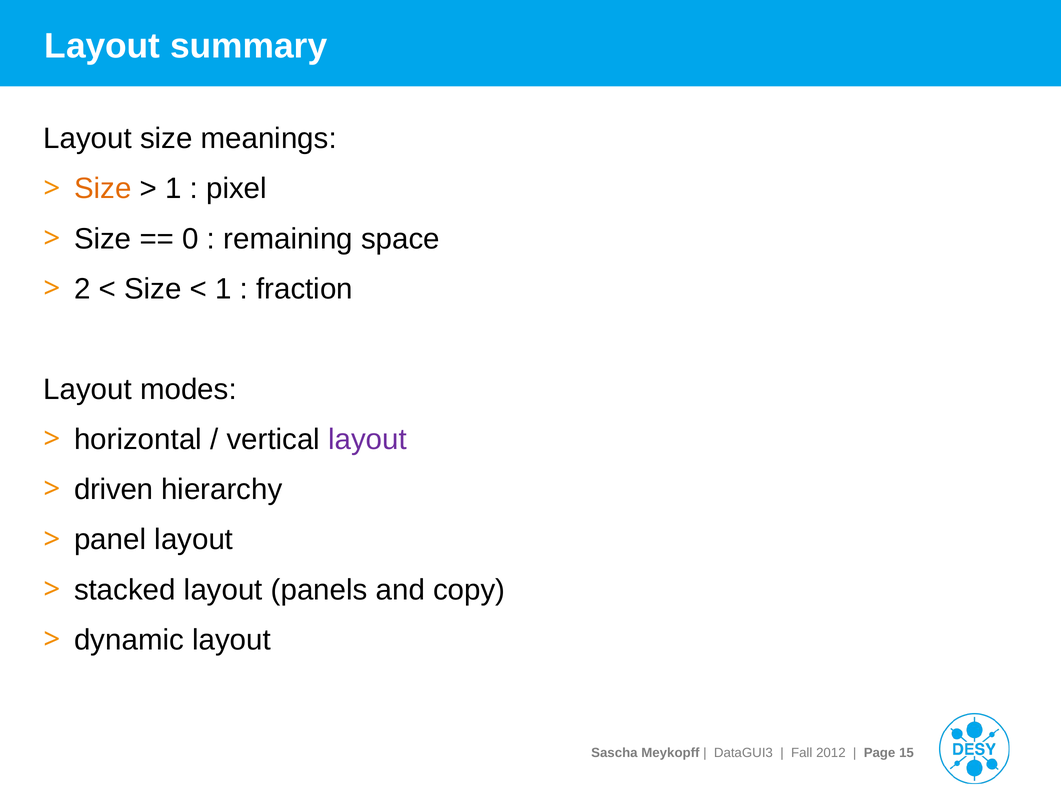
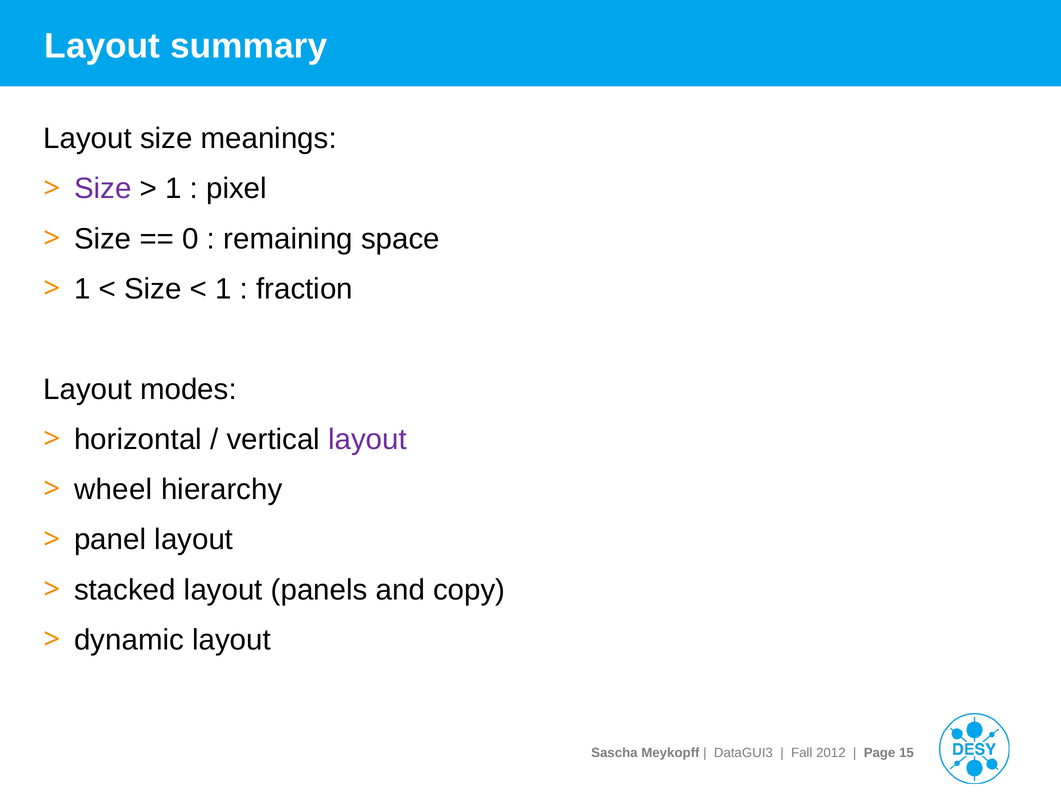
Size colour: orange -> purple (103, 189)
2: 2 -> 1 (82, 289)
driven: driven -> wheel (113, 489)
